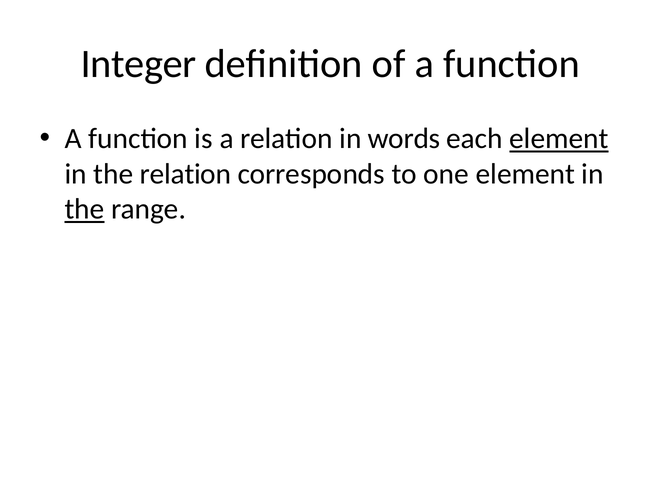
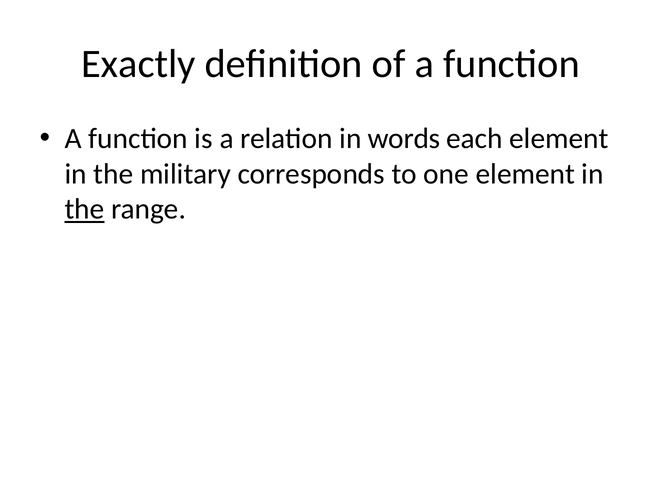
Integer: Integer -> Exactly (138, 64)
element underline: present -> none (559, 139)
the relation: relation -> military (185, 174)
